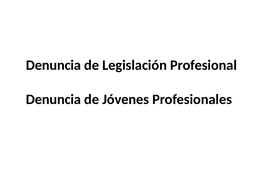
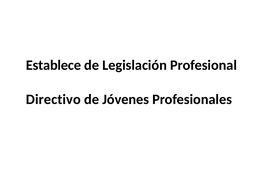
Denuncia: Denuncia -> Establece (53, 65)
Denuncia: Denuncia -> Directivo (53, 100)
